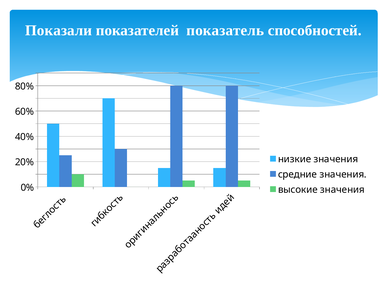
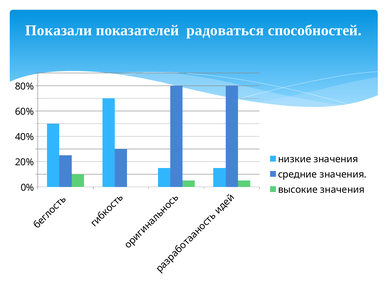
показатель: показатель -> радоваться (225, 30)
